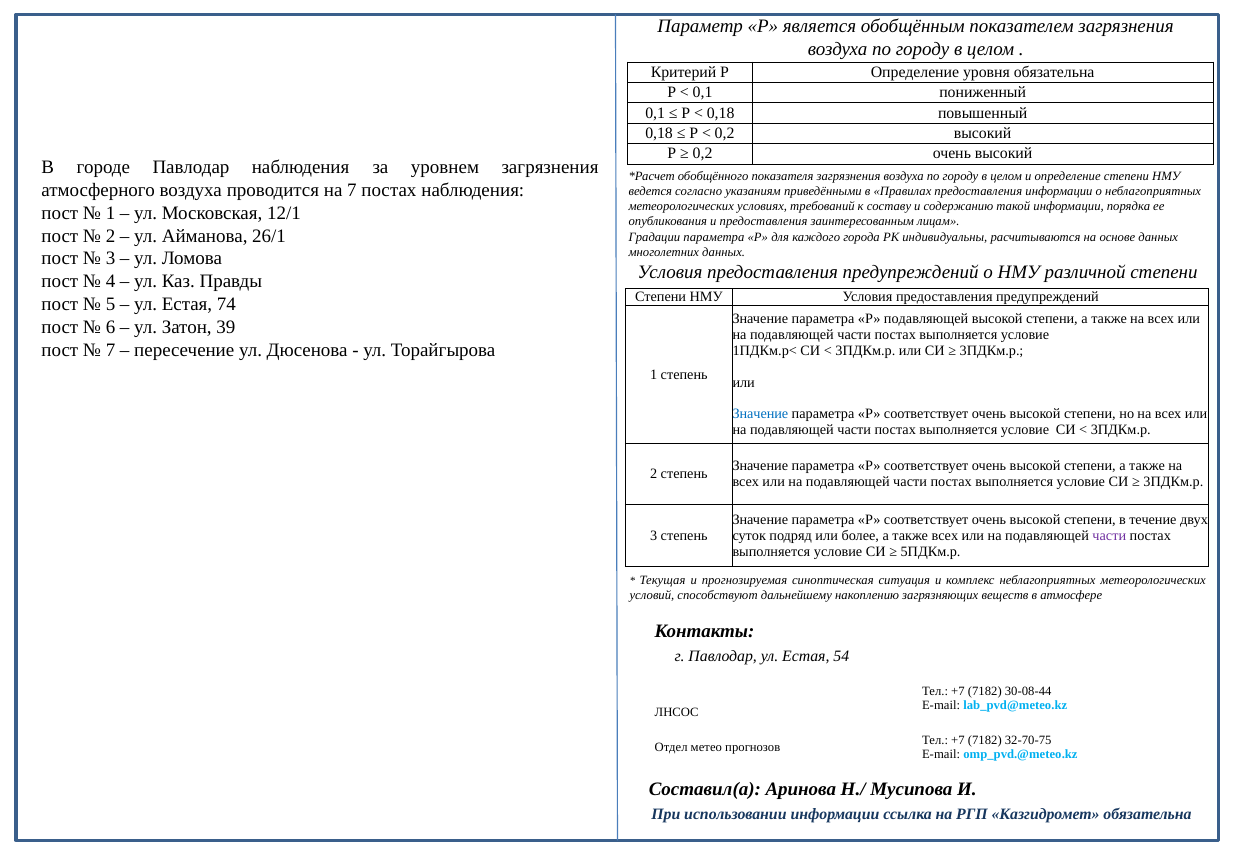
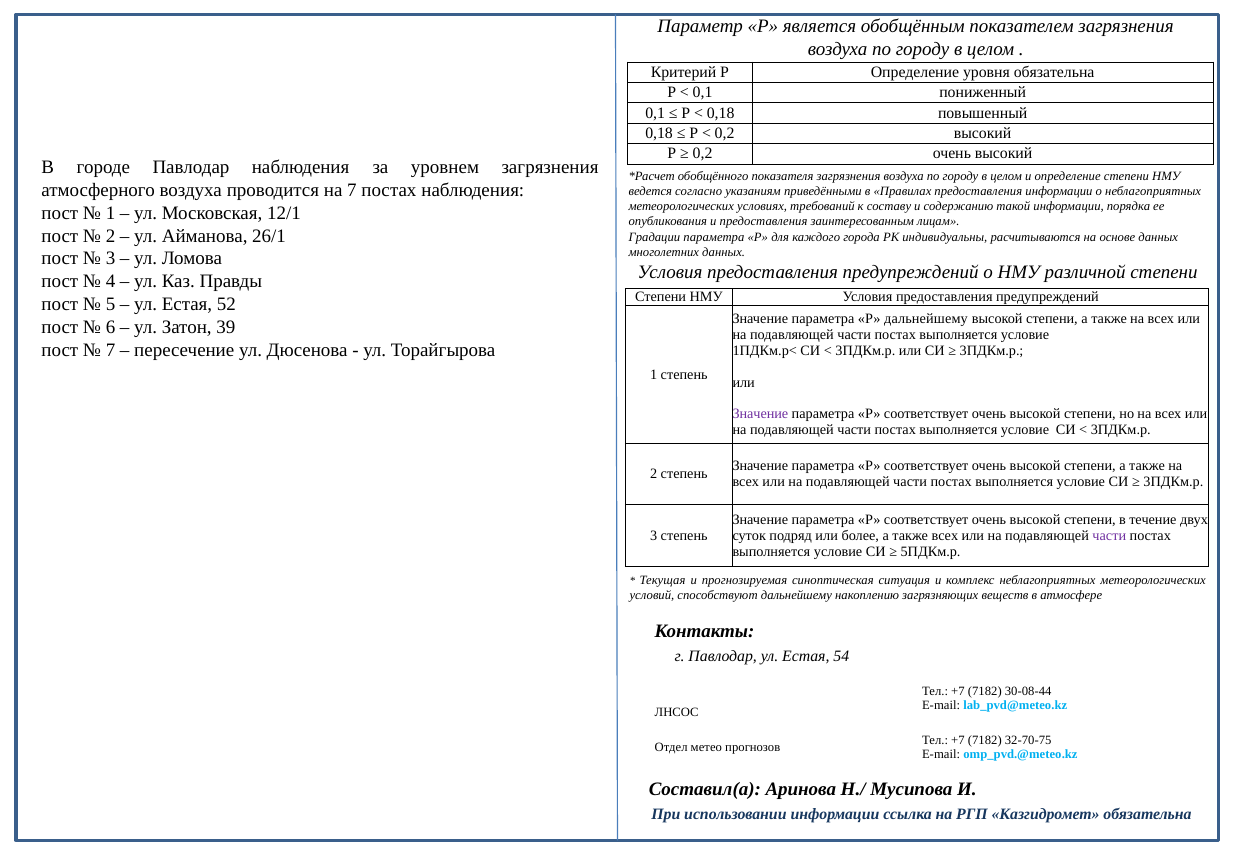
74: 74 -> 52 (226, 304)
Р подавляющей: подавляющей -> дальнейшему (926, 319)
Значение colour: blue -> purple (760, 414)
